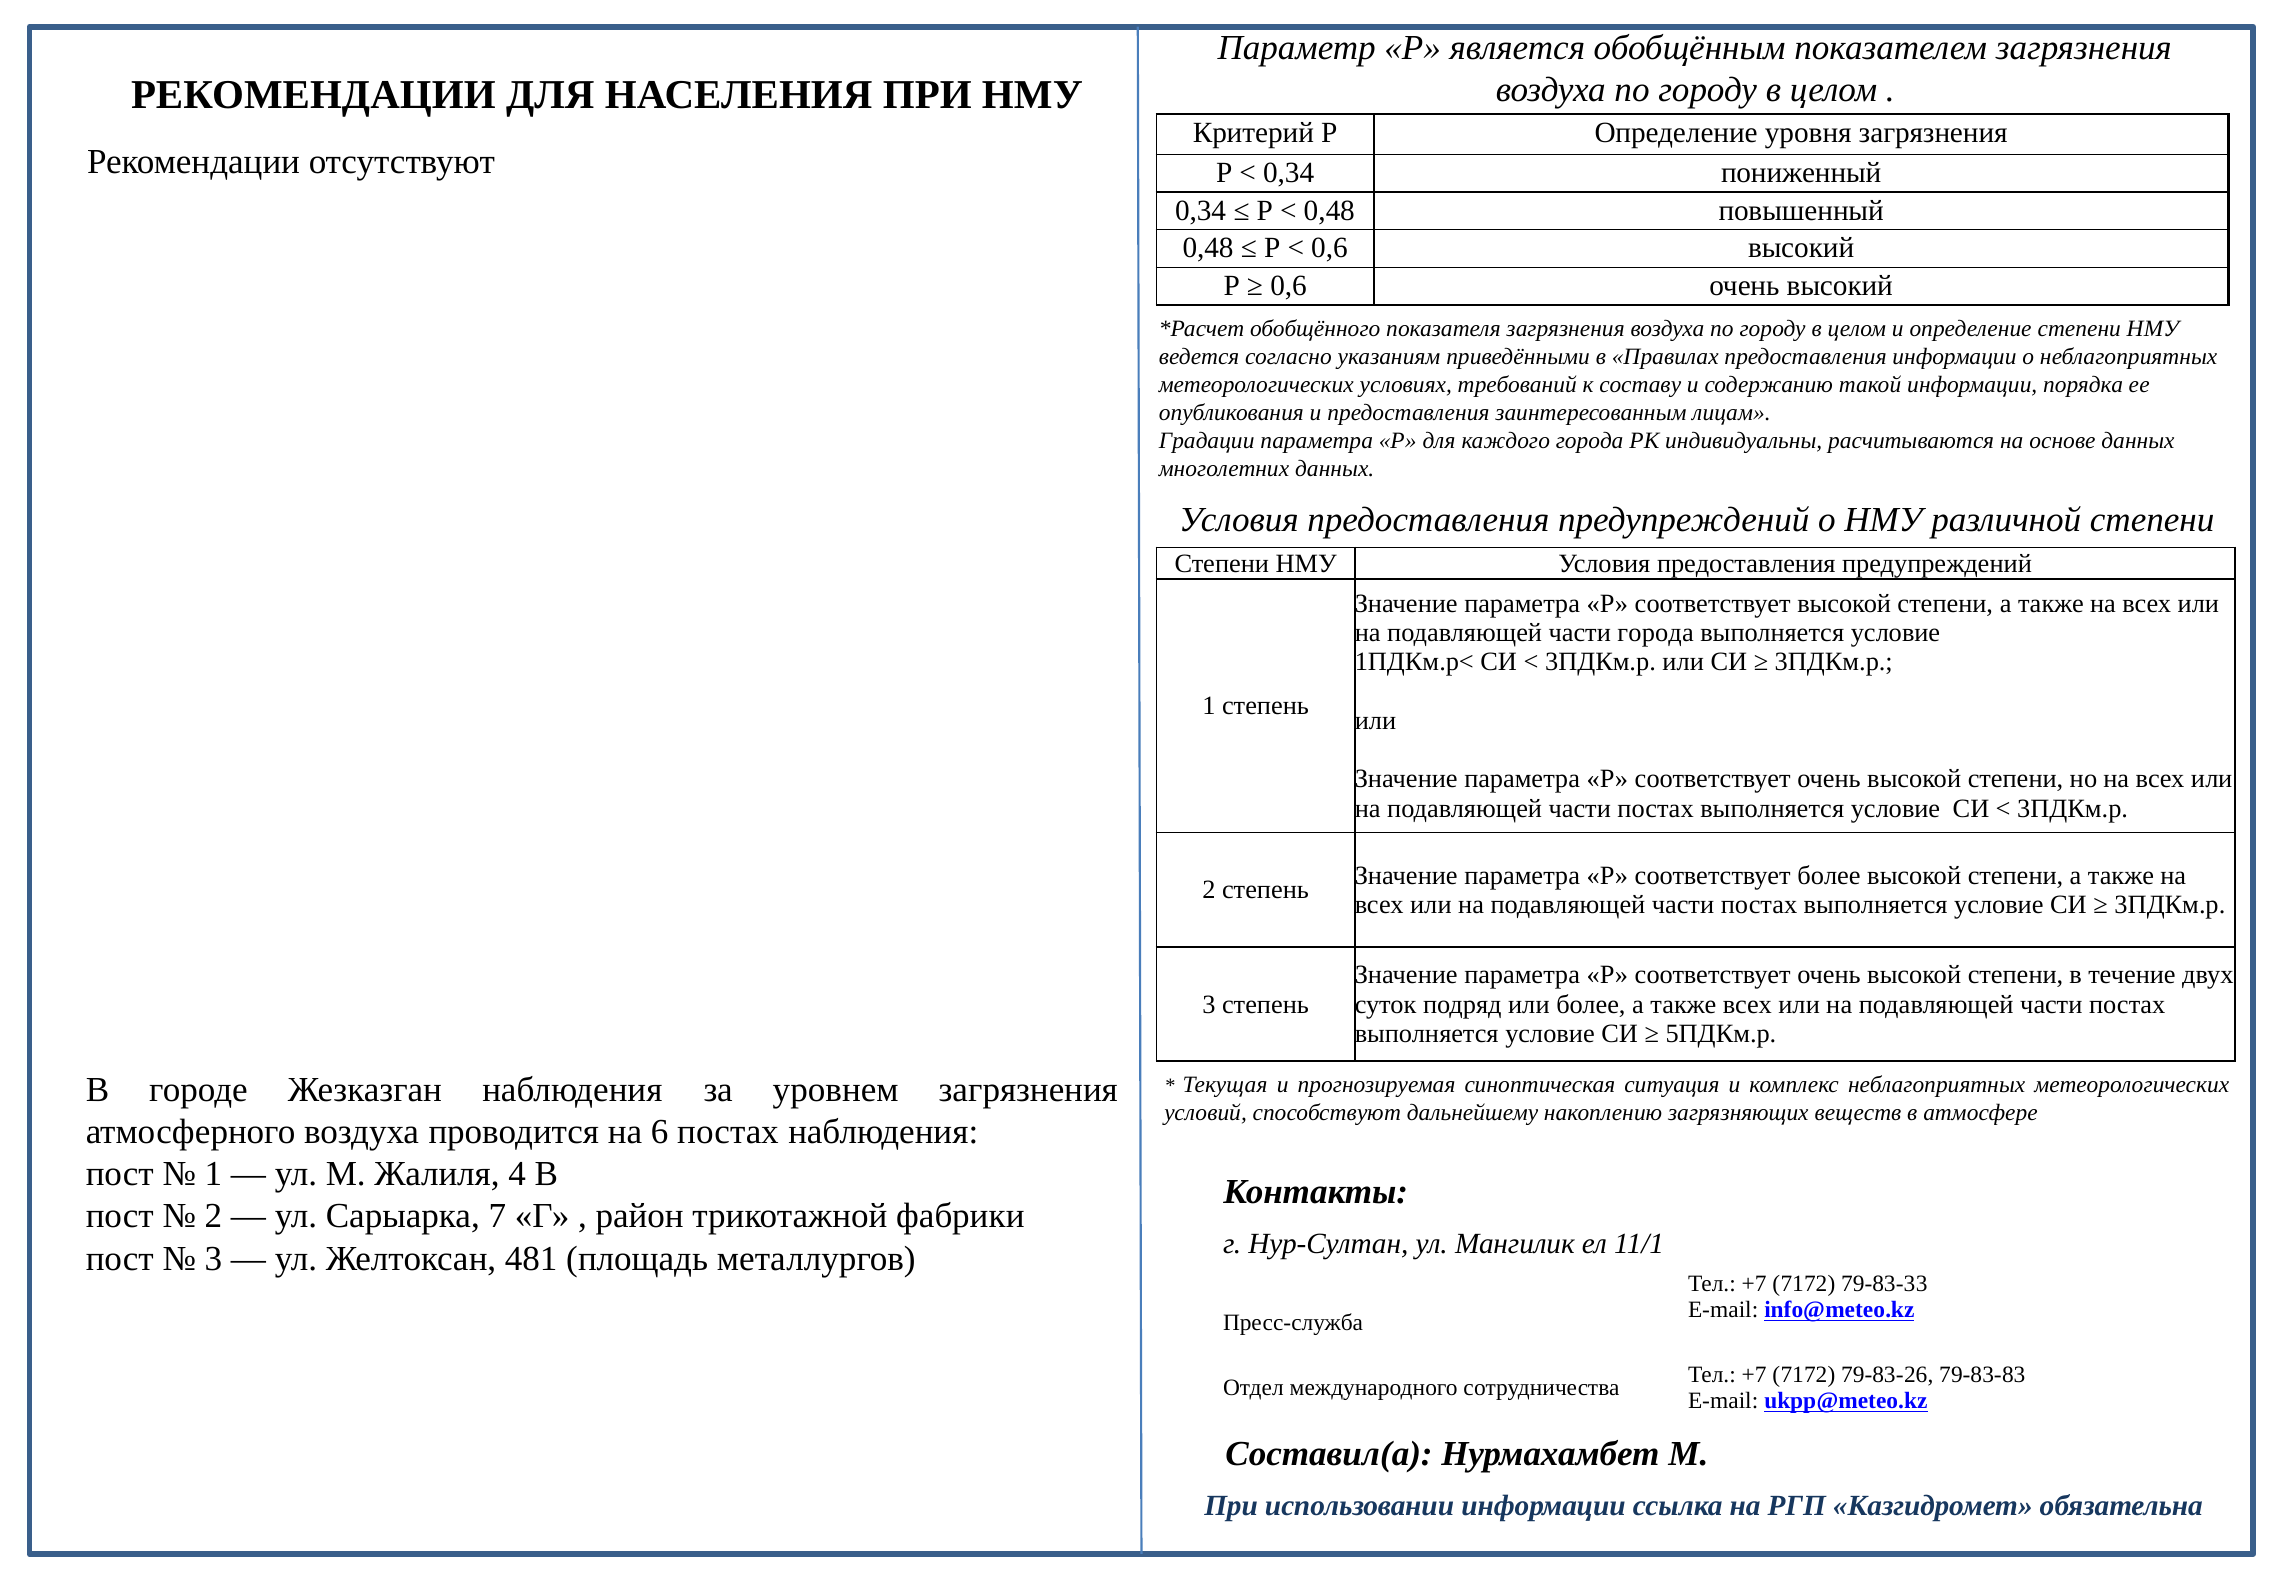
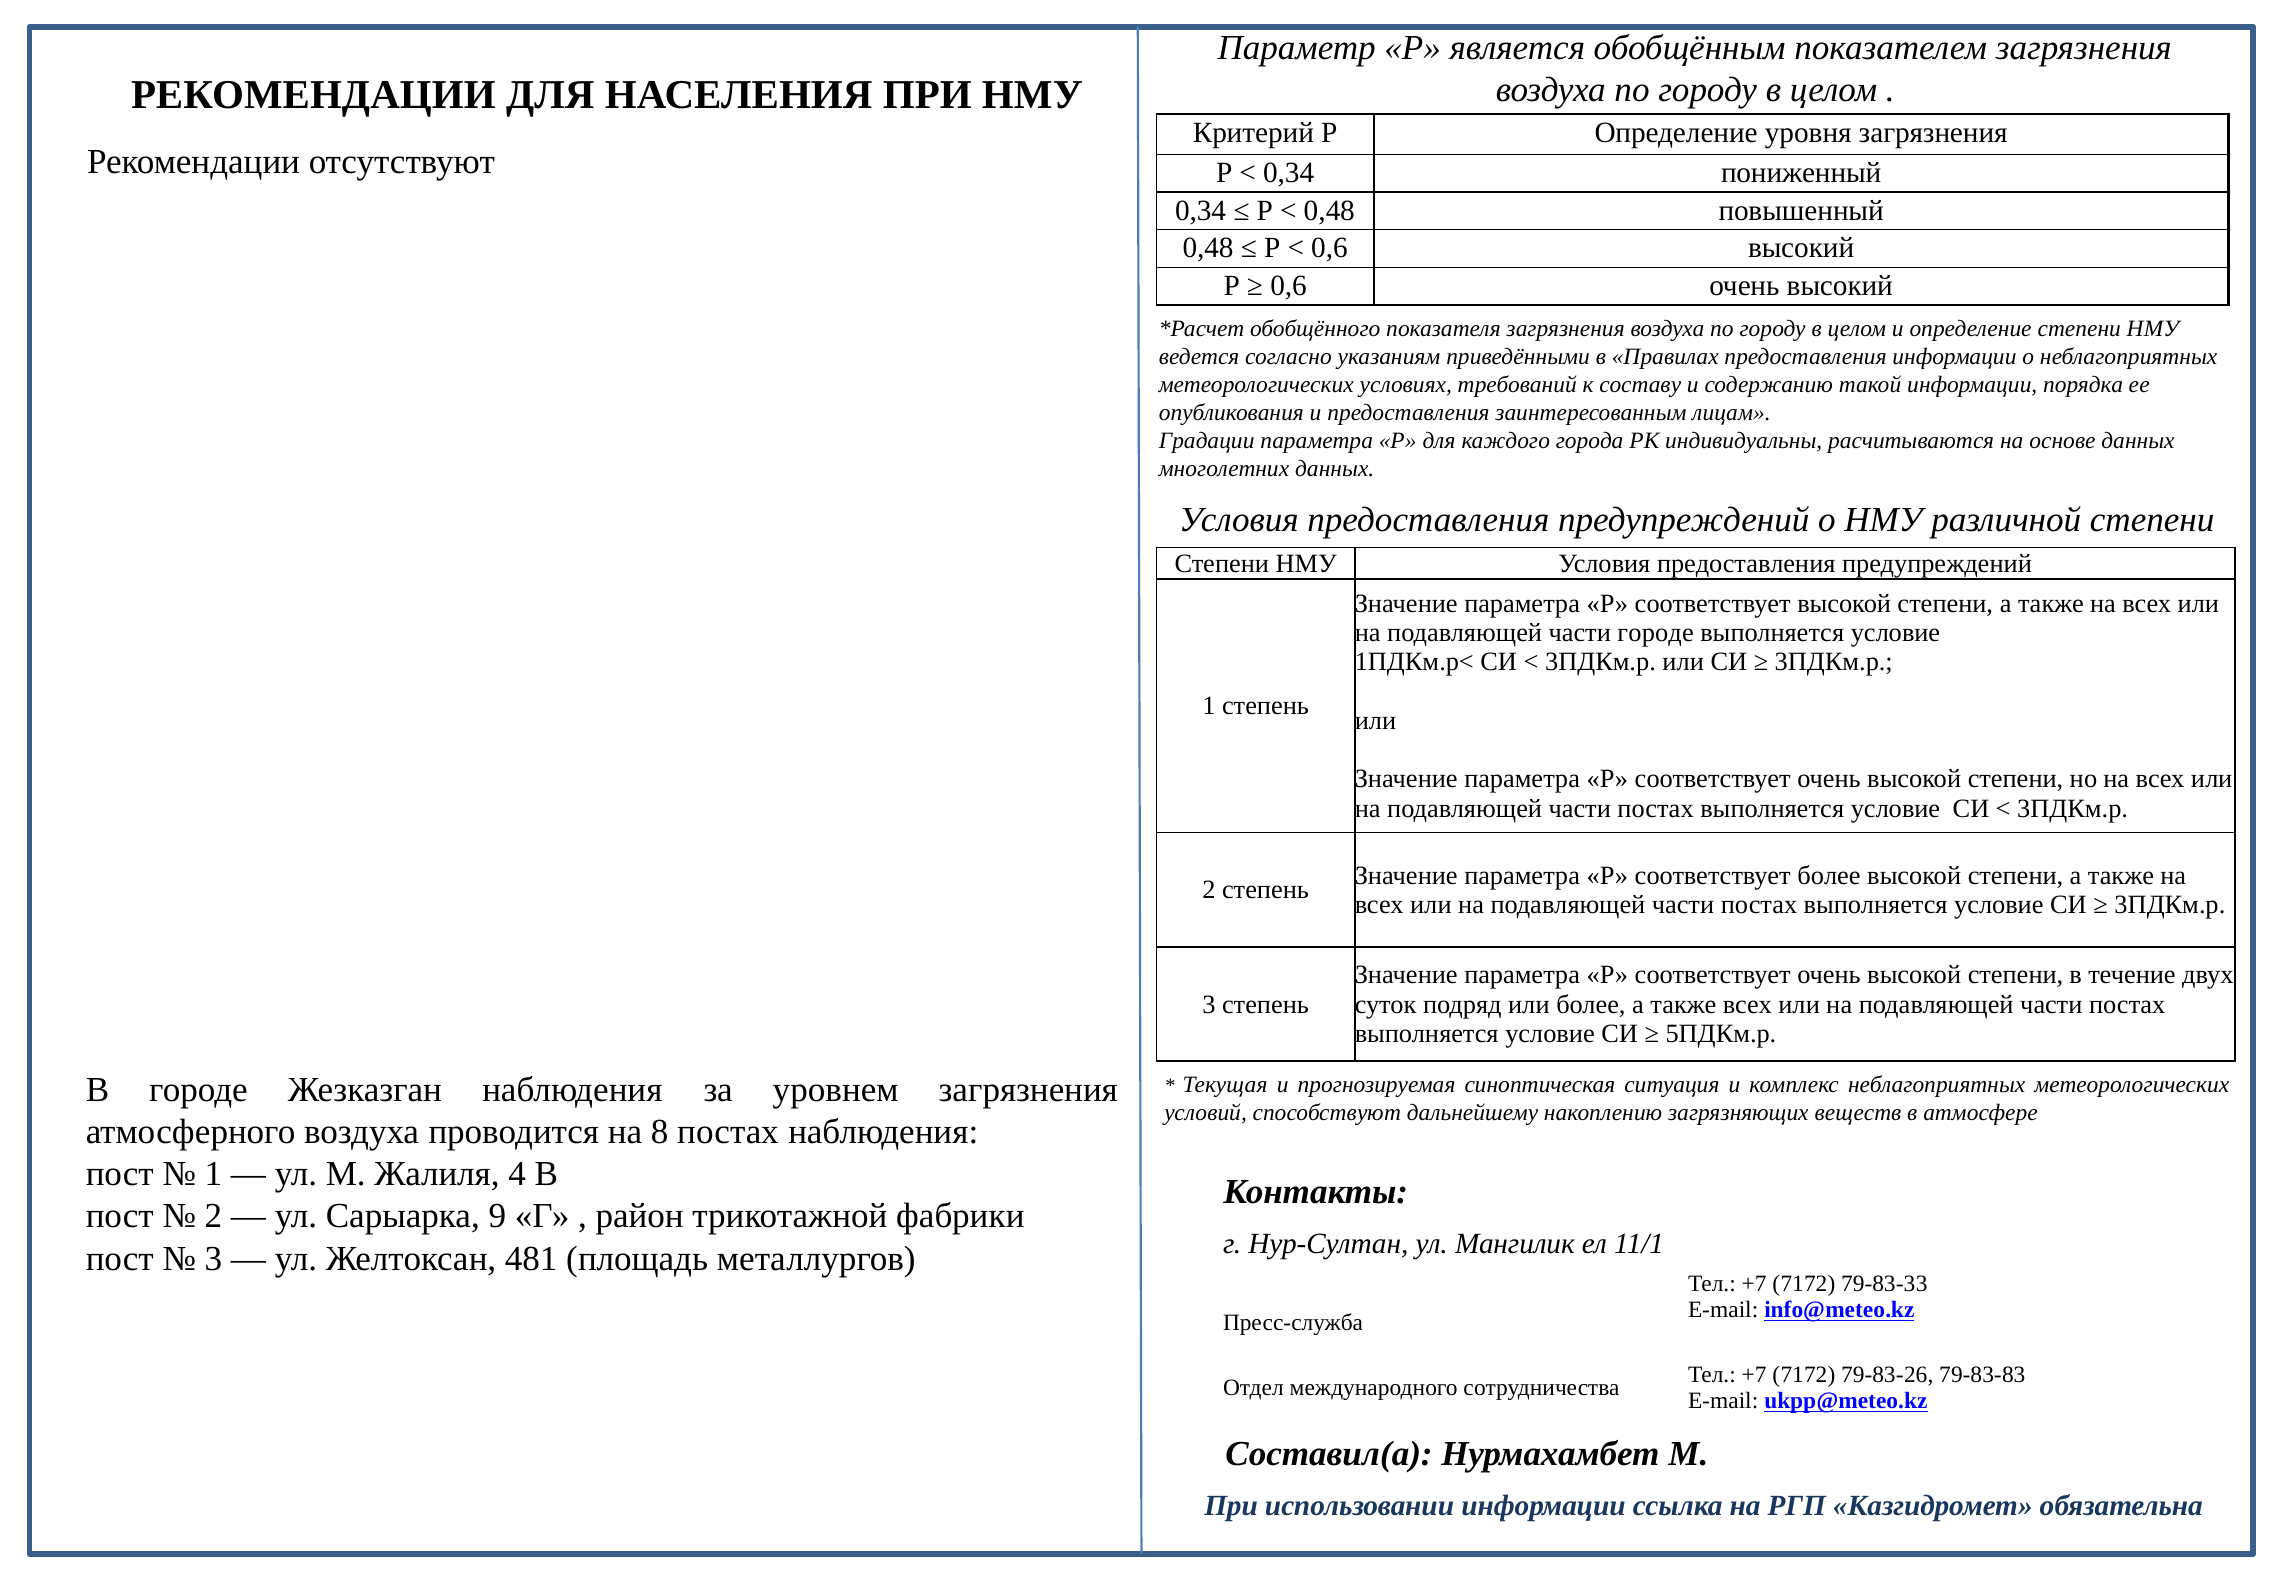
части города: города -> городе (1656, 633)
6: 6 -> 8 (660, 1132)
7: 7 -> 9 (497, 1216)
